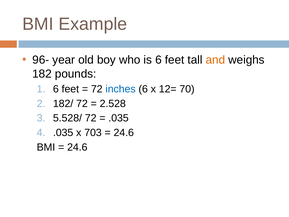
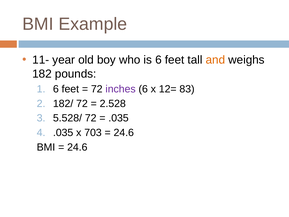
96-: 96- -> 11- (41, 60)
inches colour: blue -> purple (121, 89)
70: 70 -> 83 (187, 89)
